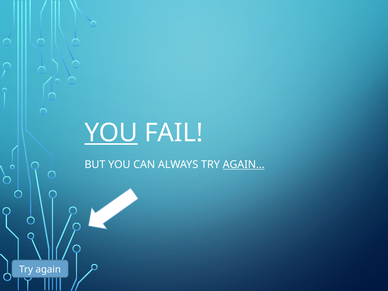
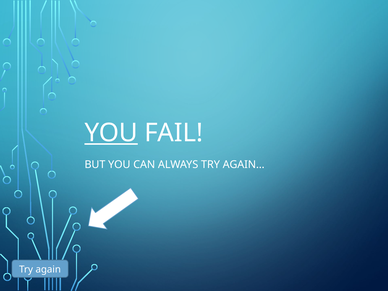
AGAIN… underline: present -> none (244, 165)
